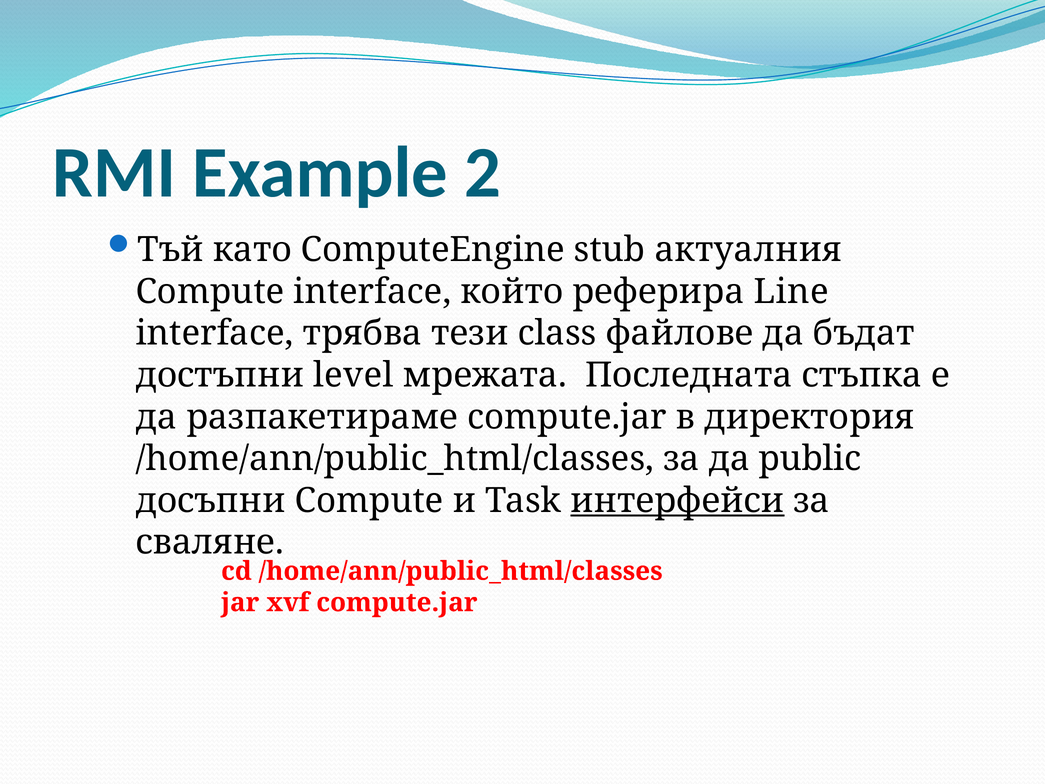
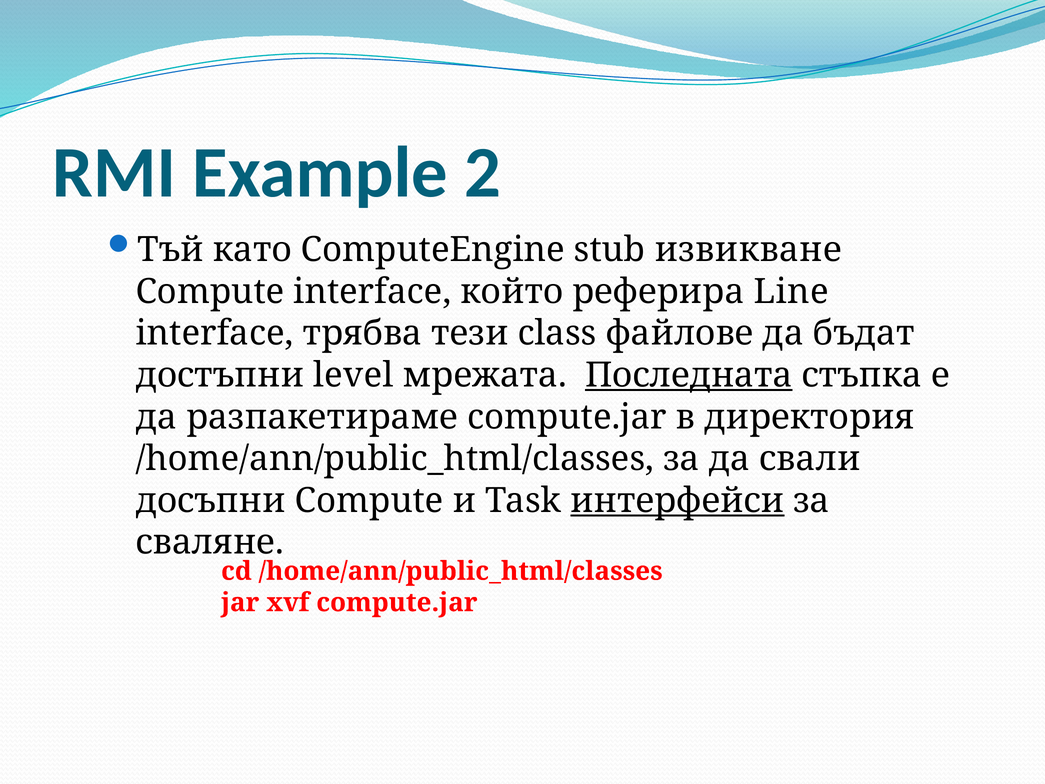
актуалния: актуалния -> извикване (748, 250)
Последната underline: none -> present (689, 375)
public: public -> свали (810, 459)
